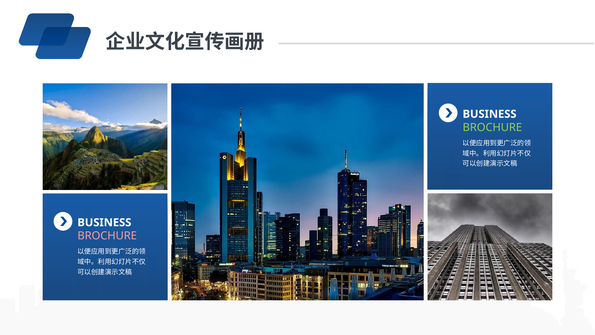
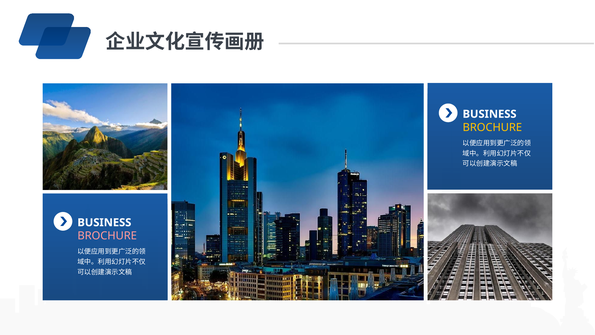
BROCHURE colour: light green -> yellow (492, 127)
